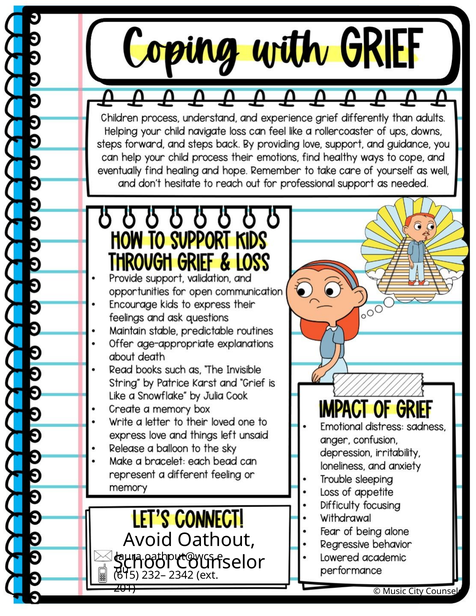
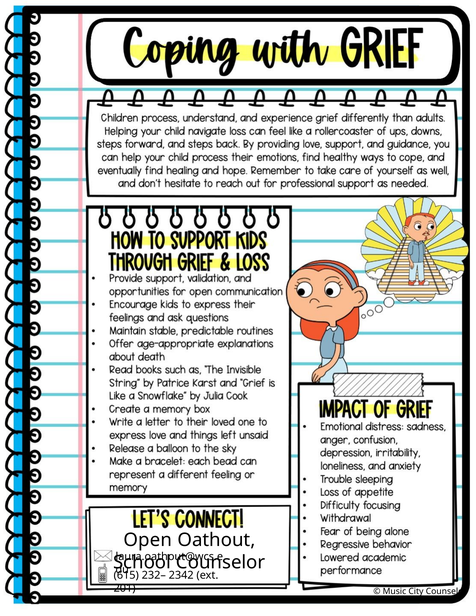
Avoid: Avoid -> Open (148, 540)
